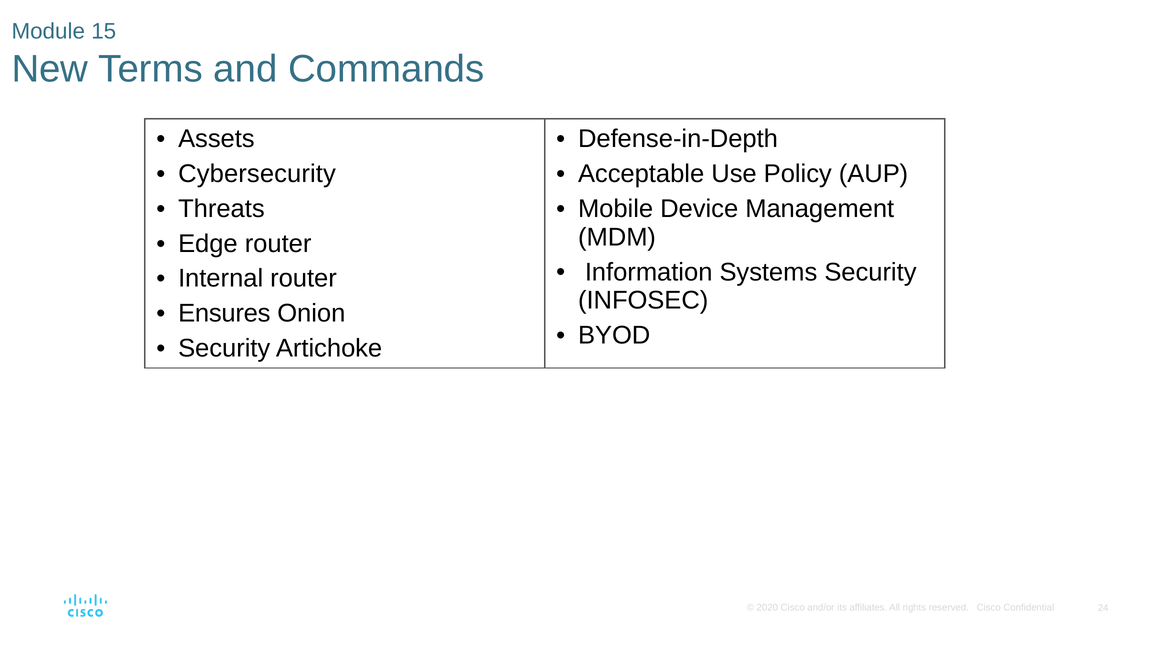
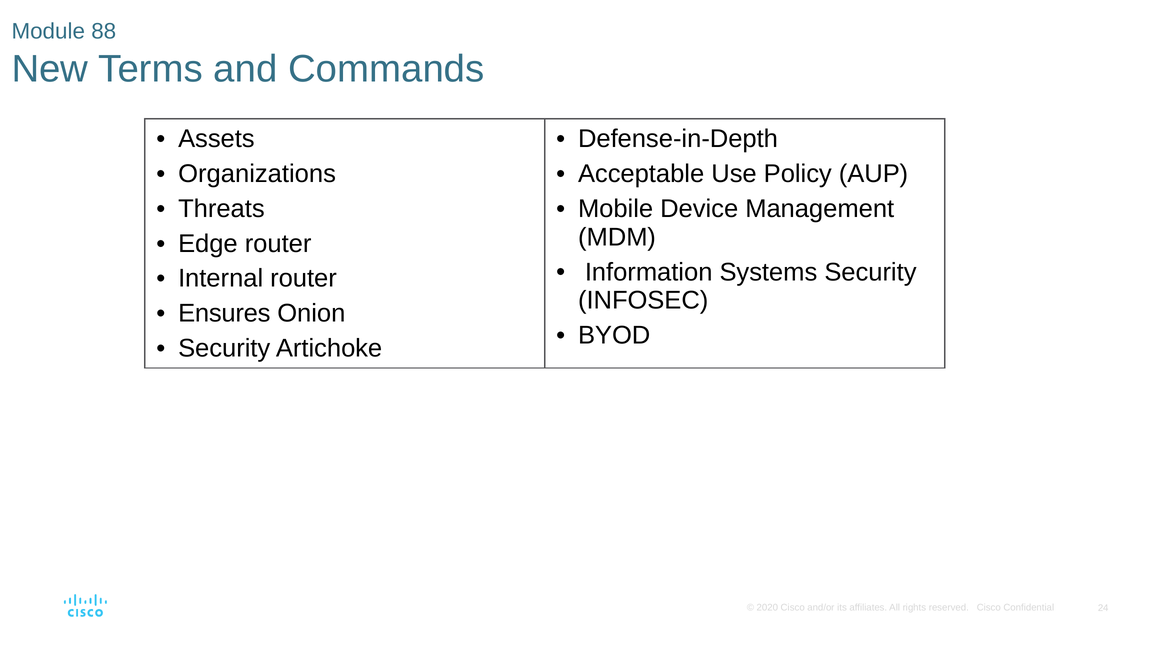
15: 15 -> 88 (104, 31)
Cybersecurity: Cybersecurity -> Organizations (257, 174)
